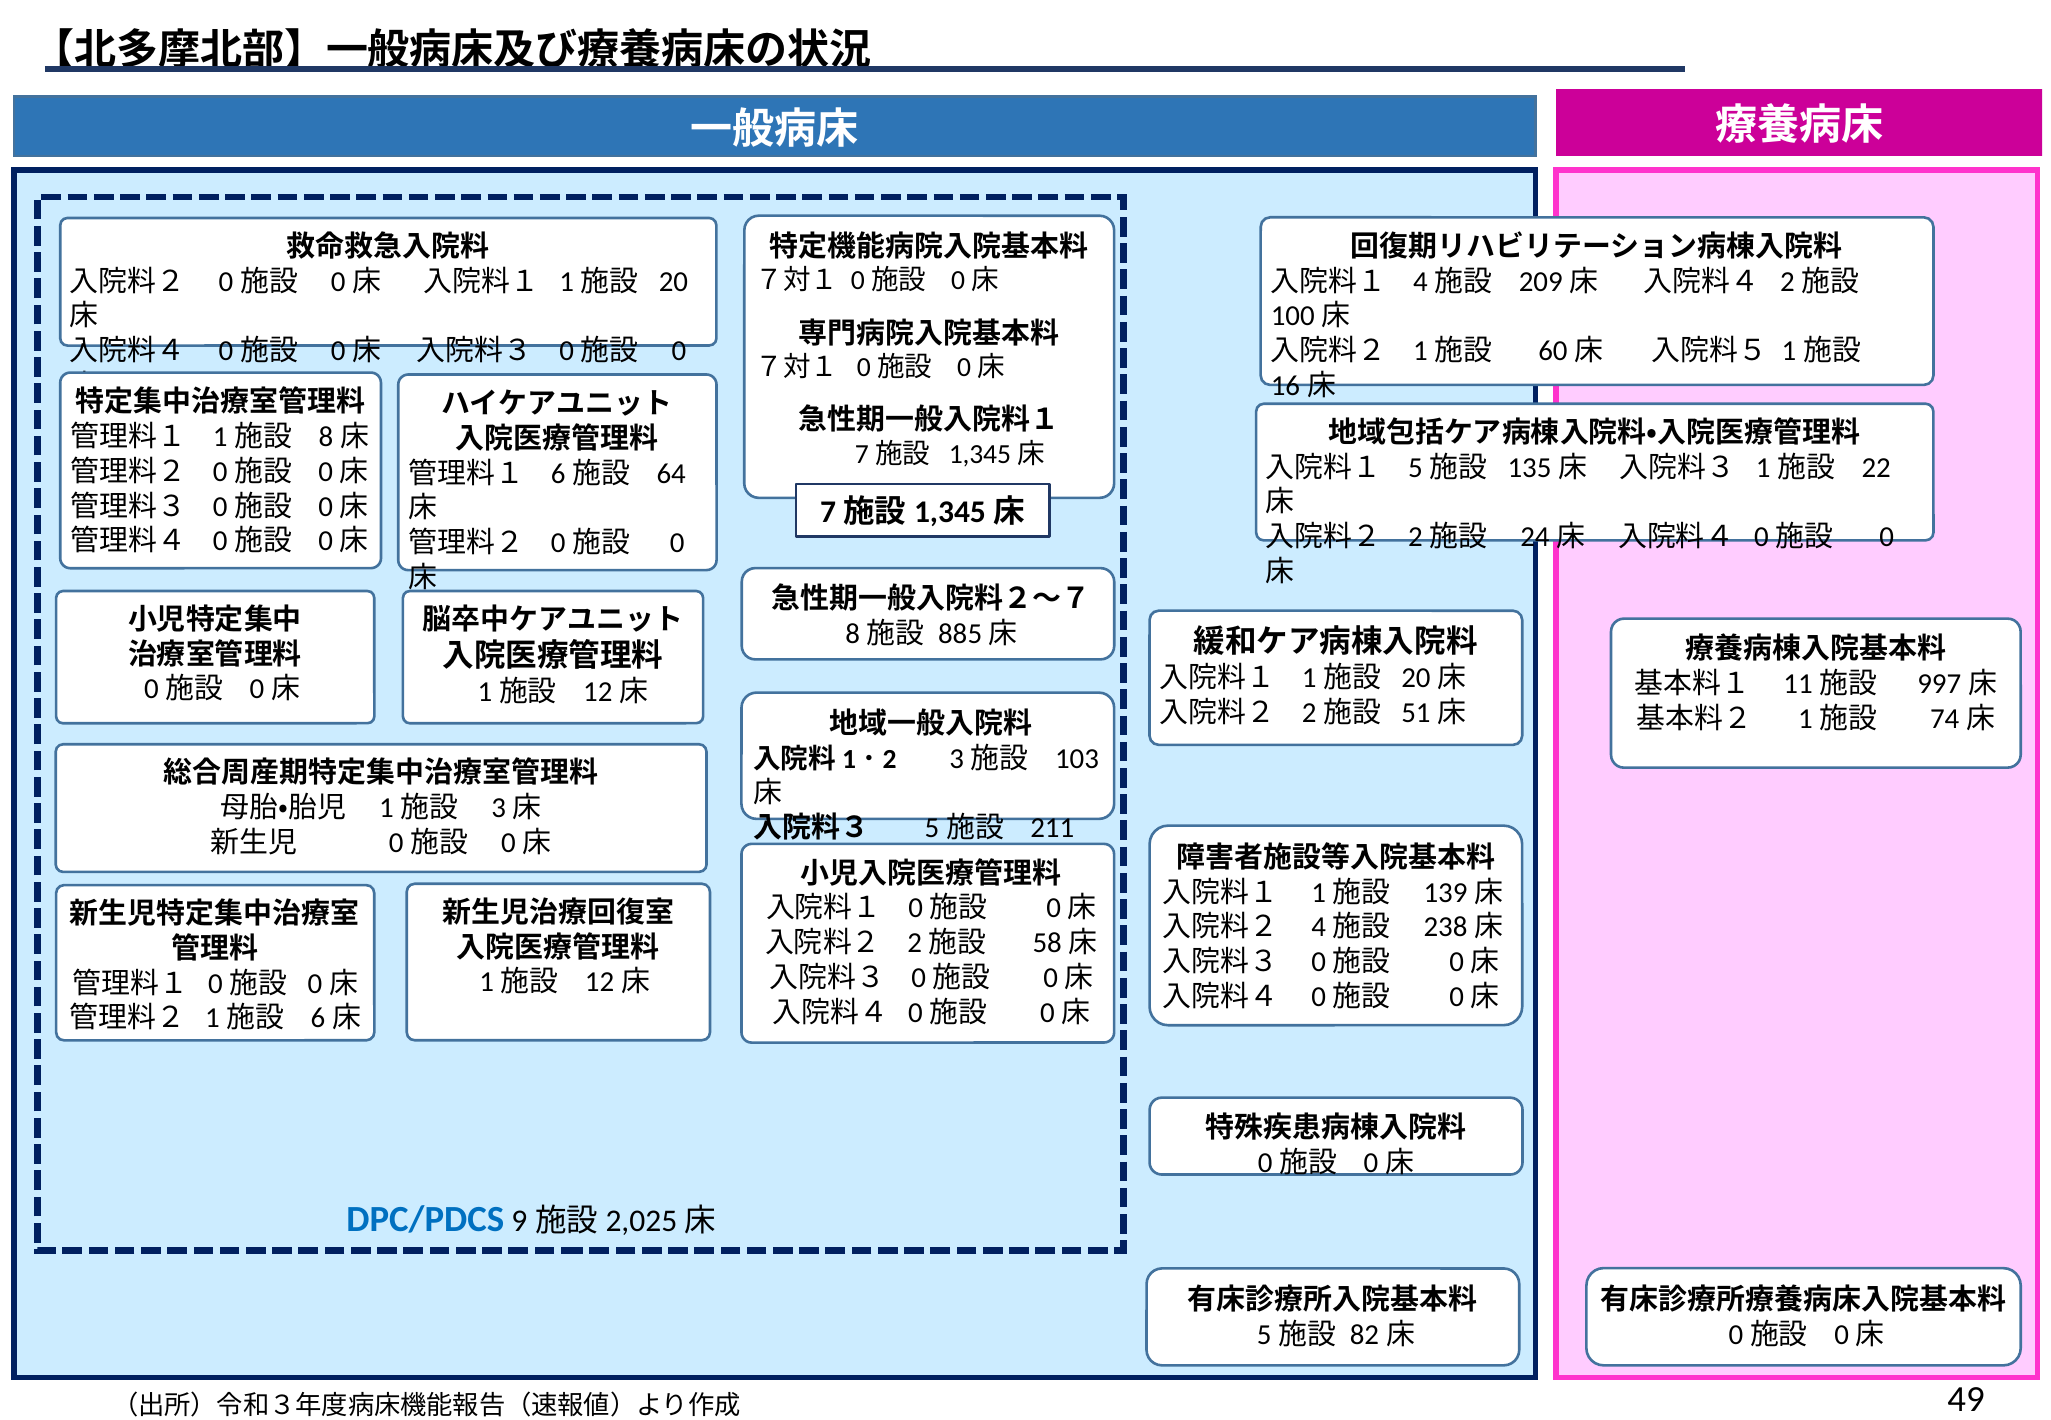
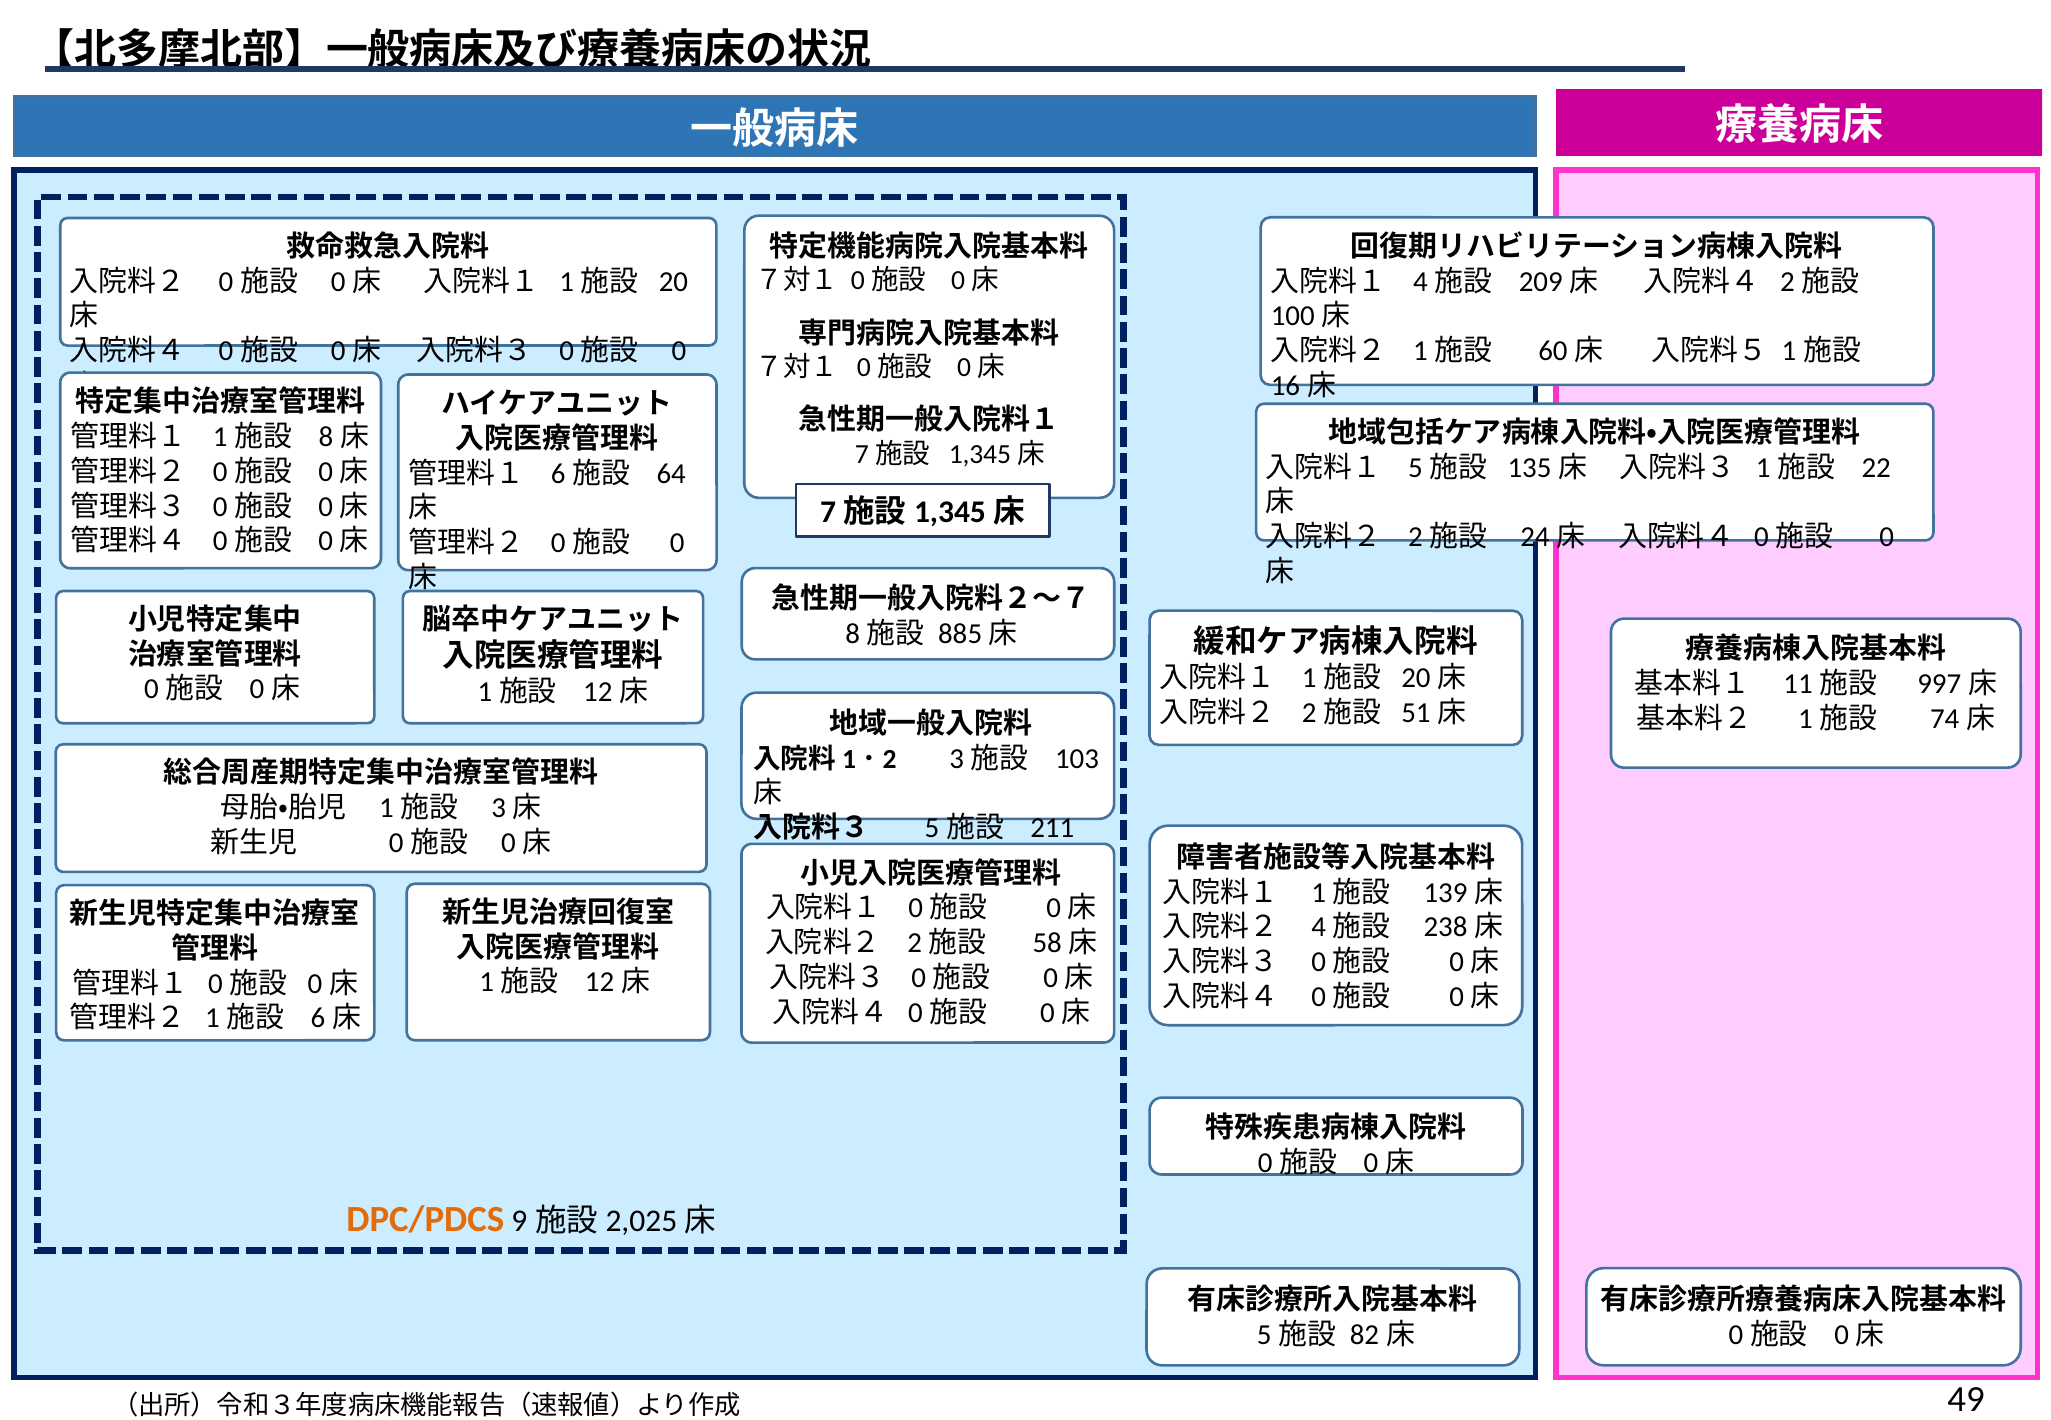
DPC/PDCS colour: blue -> orange (425, 1220)
